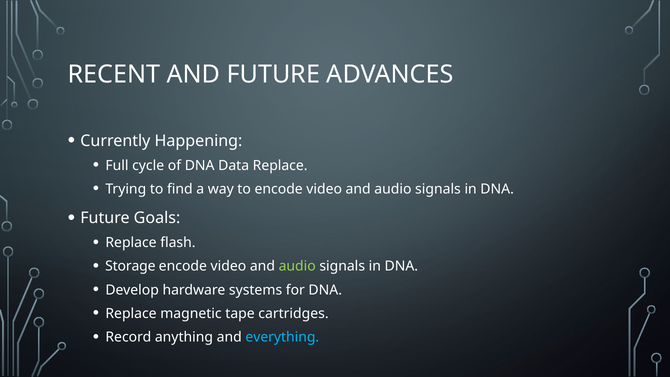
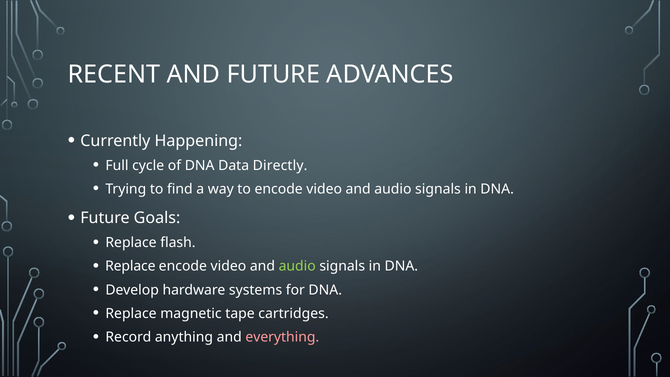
Data Replace: Replace -> Directly (280, 165)
Storage: Storage -> Replace (130, 266)
everything colour: light blue -> pink (282, 337)
